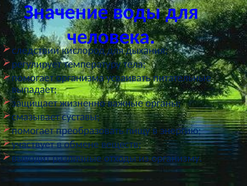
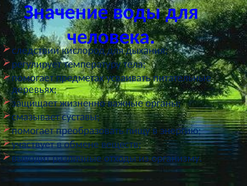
организма: организма -> предметах (80, 78)
выпадает: выпадает -> деревьях (34, 89)
